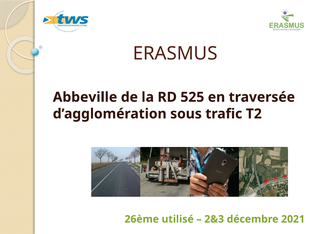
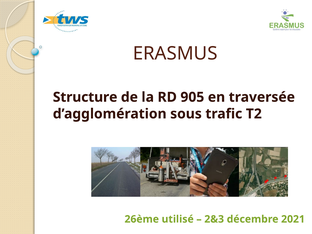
Abbeville: Abbeville -> Structure (85, 97)
525: 525 -> 905 (192, 97)
